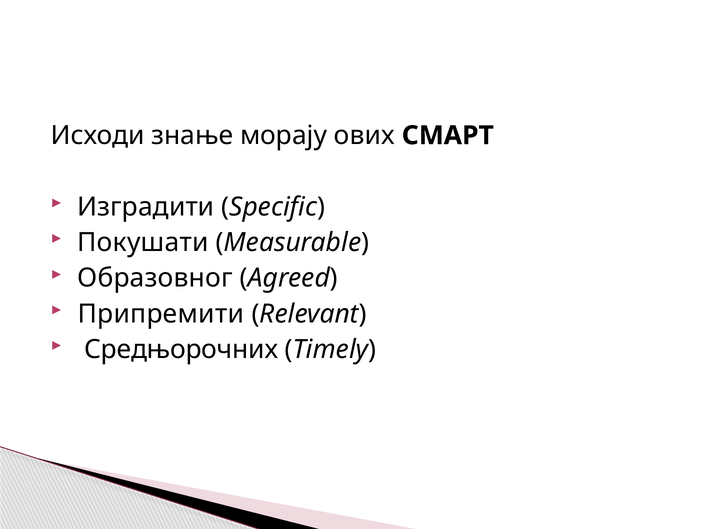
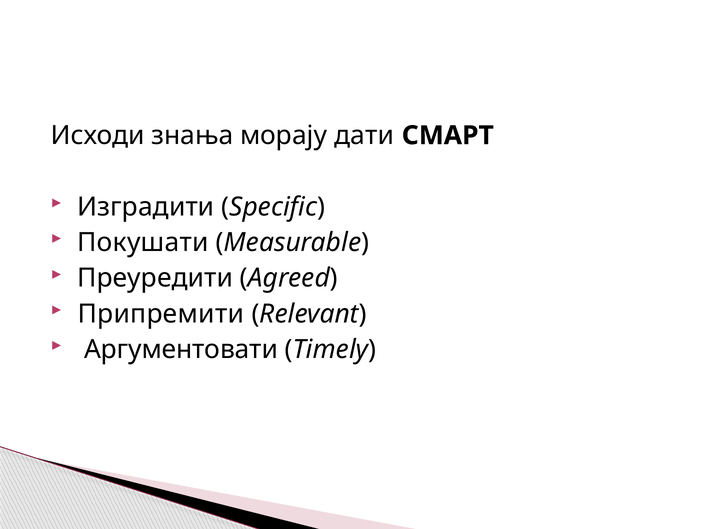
знање: знање -> знања (192, 135)
ових: ових -> дати (364, 135)
Образовног: Образовног -> Преуредити (155, 278)
Средњорочних: Средњорочних -> Аргументовати (181, 349)
